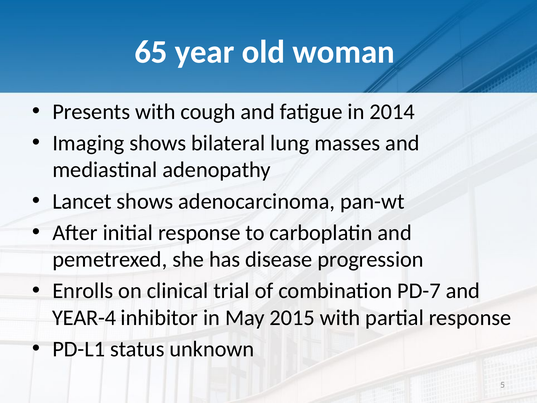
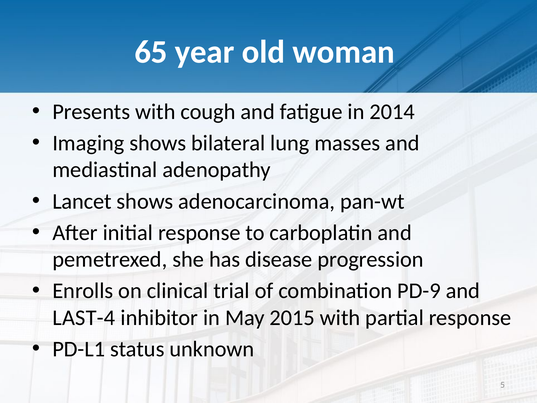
PD-7: PD-7 -> PD-9 (419, 291)
YEAR-4: YEAR-4 -> LAST-4 (84, 318)
